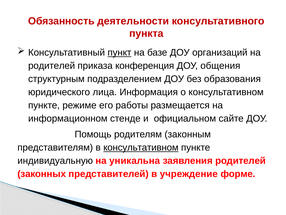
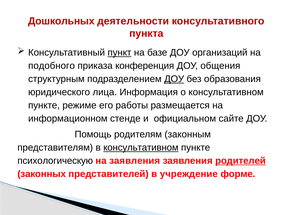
Обязанность: Обязанность -> Дошкольных (61, 21)
родителей: родителей -> подобного (52, 66)
ДОУ underline: none -> present (174, 79)
индивидуальную: индивидуальную -> психологическую (55, 160)
на уникальна: уникальна -> заявления (135, 160)
родителей underline: none -> present (240, 160)
